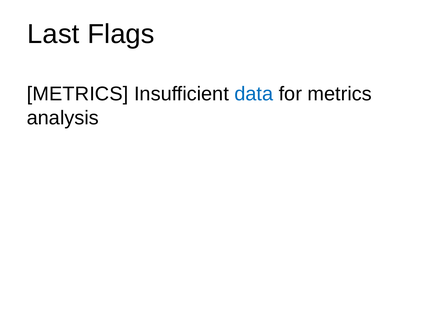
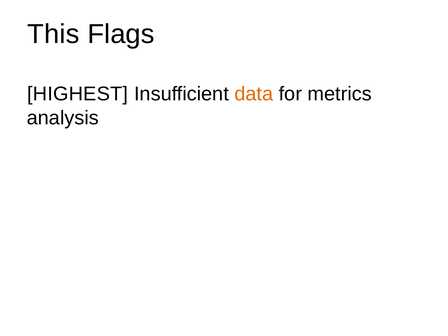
Last: Last -> This (53, 34)
METRICS: METRICS -> HIGHEST (78, 94)
data colour: blue -> orange (254, 94)
